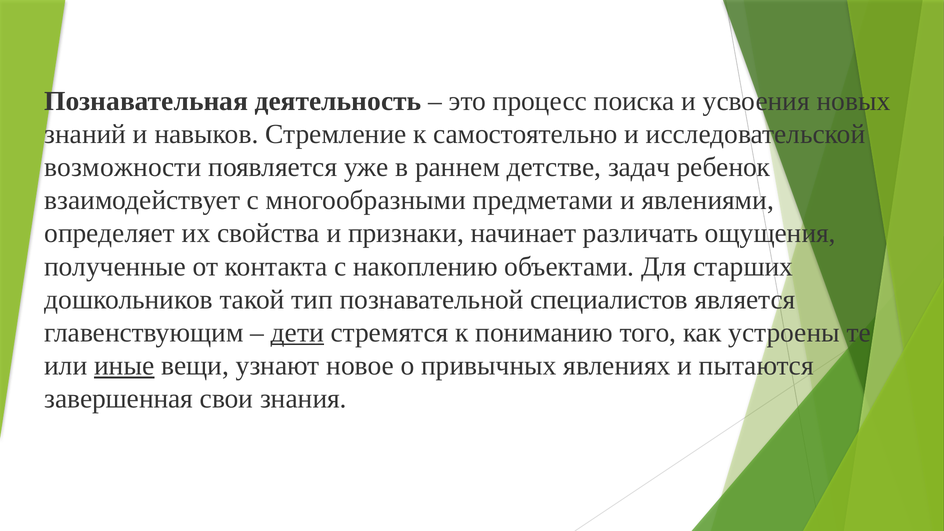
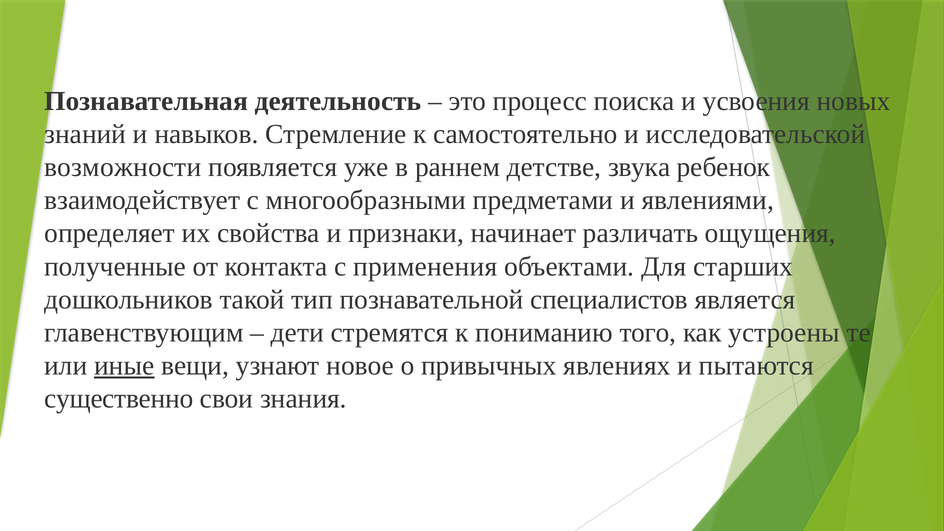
задач: задач -> звука (639, 167)
накоплению: накоплению -> применения (425, 266)
дети underline: present -> none (297, 333)
завершенная: завершенная -> существенно (119, 399)
